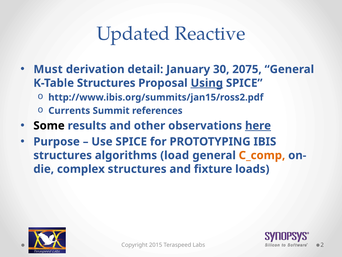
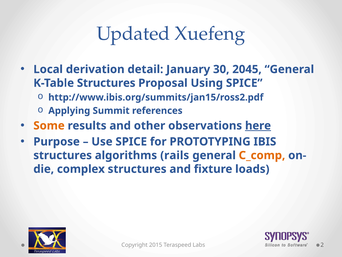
Reactive: Reactive -> Xuefeng (210, 34)
Must: Must -> Local (48, 69)
2075: 2075 -> 2045 (247, 69)
Using underline: present -> none (207, 83)
Currents: Currents -> Applying (69, 110)
Some colour: black -> orange (49, 125)
load: load -> rails (175, 155)
